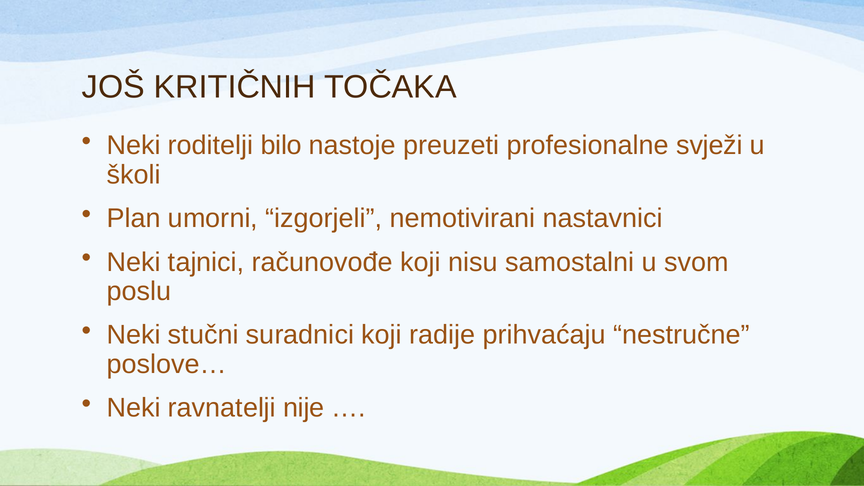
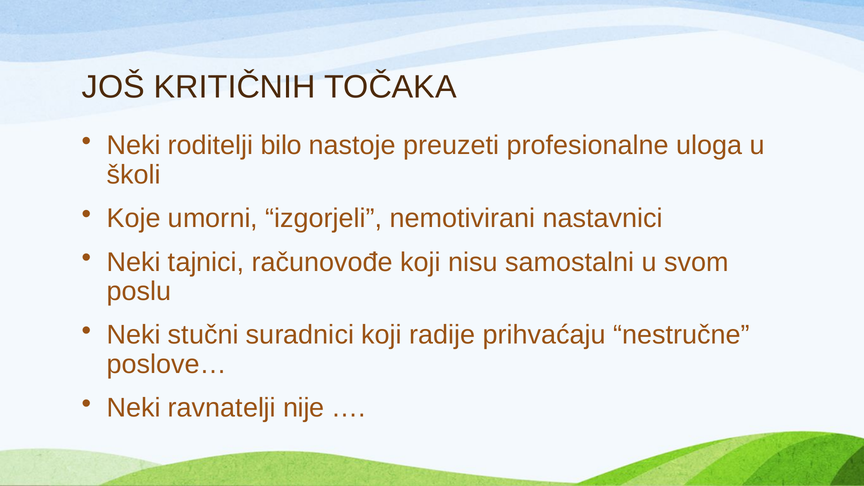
svježi: svježi -> uloga (709, 146)
Plan: Plan -> Koje (134, 218)
